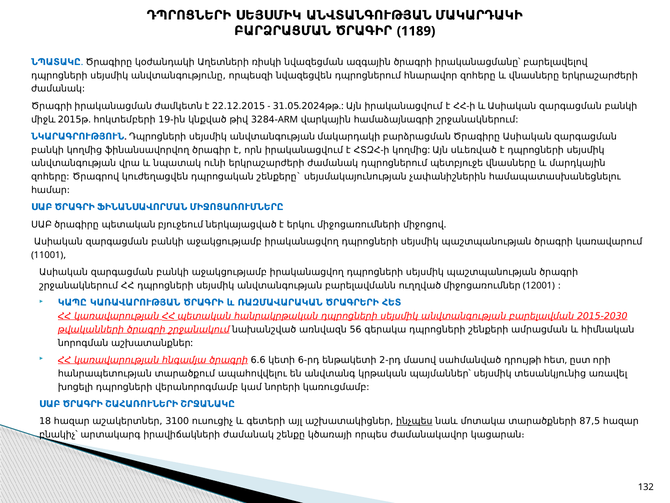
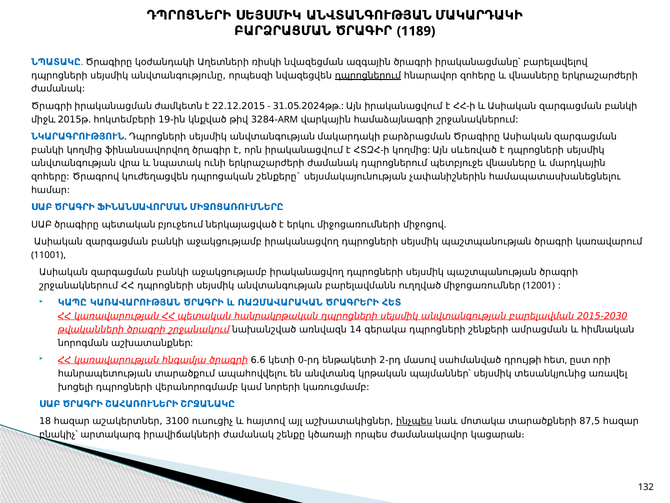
դպրոցներում underline: none -> present (368, 75)
56: 56 -> 14 (356, 329)
6-րդ: 6-րդ -> 0-րդ (309, 360)
գետերի: գետերի -> հայտով (266, 421)
